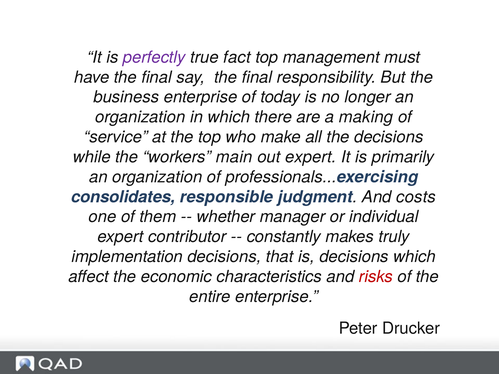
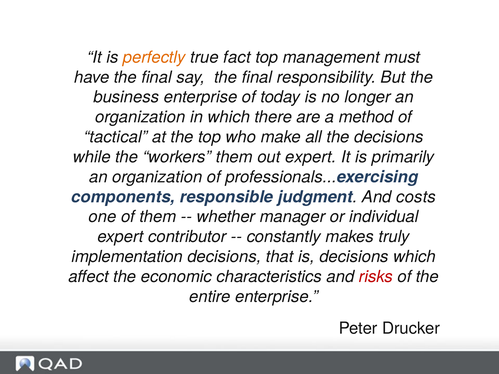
perfectly colour: purple -> orange (154, 57)
making: making -> method (366, 117)
service: service -> tactical (116, 137)
workers main: main -> them (234, 157)
consolidates: consolidates -> components (123, 197)
